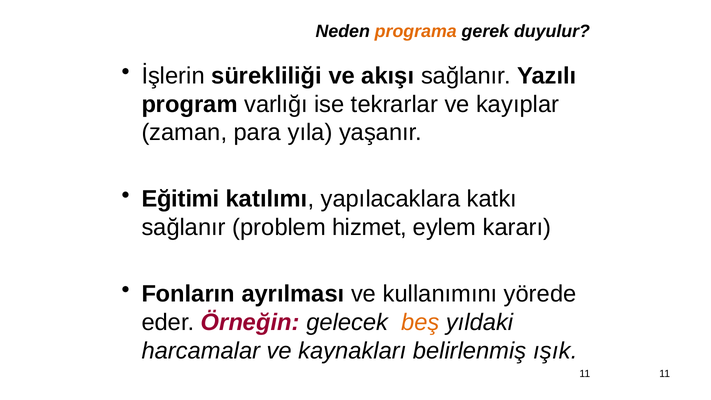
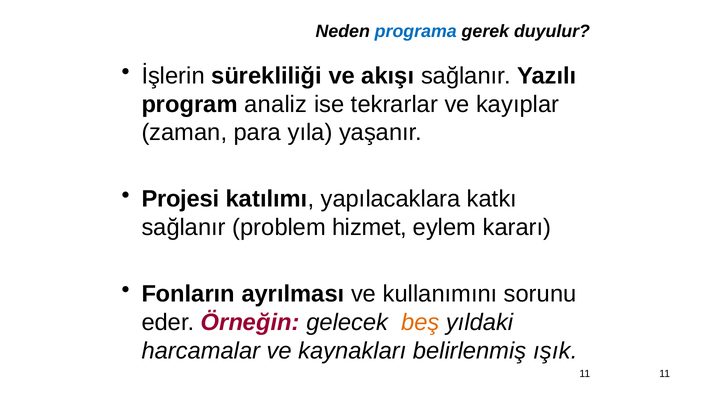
programa colour: orange -> blue (416, 32)
varlığı: varlığı -> analiz (276, 104)
Eğitimi: Eğitimi -> Projesi (180, 199)
yörede: yörede -> sorunu (540, 294)
